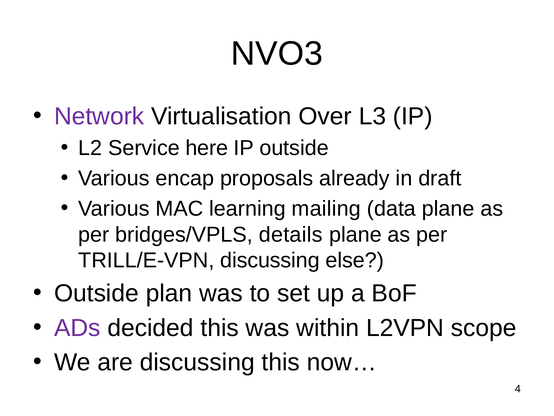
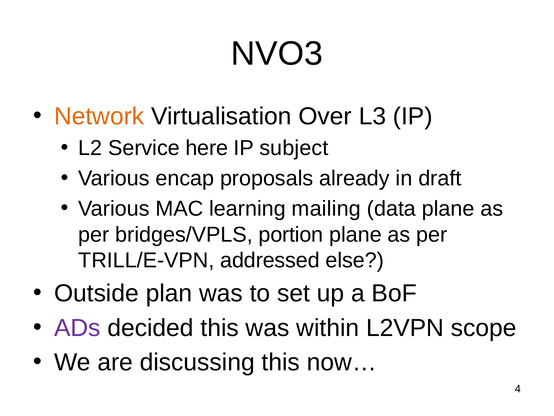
Network colour: purple -> orange (99, 116)
IP outside: outside -> subject (294, 148)
details: details -> portion (291, 234)
TRILL/E-VPN discussing: discussing -> addressed (270, 260)
